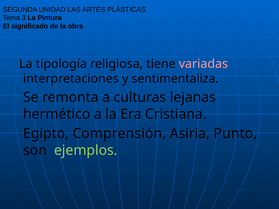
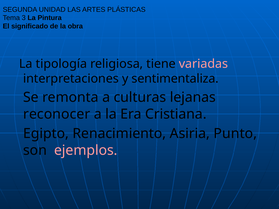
hermético: hermético -> reconocer (57, 114)
Comprensión: Comprensión -> Renacimiento (119, 134)
ejemplos colour: light green -> pink (86, 150)
